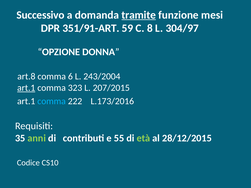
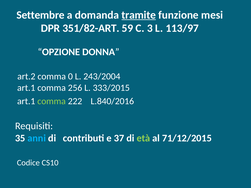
Successivo: Successivo -> Settembre (40, 15)
351/91-ART: 351/91-ART -> 351/82-ART (91, 28)
8: 8 -> 3 (150, 28)
304/97: 304/97 -> 113/97 (182, 28)
art.8: art.8 -> art.2 (26, 76)
6: 6 -> 0 (70, 76)
art.1 underline: present -> none (26, 88)
323: 323 -> 256 (75, 88)
207/2015: 207/2015 -> 333/2015 (111, 88)
comma colour: light blue -> light green (52, 101)
L.173/2016: L.173/2016 -> L.840/2016 (112, 101)
anni colour: light green -> light blue (37, 138)
55: 55 -> 37 (119, 138)
28/12/2015: 28/12/2015 -> 71/12/2015 (187, 138)
